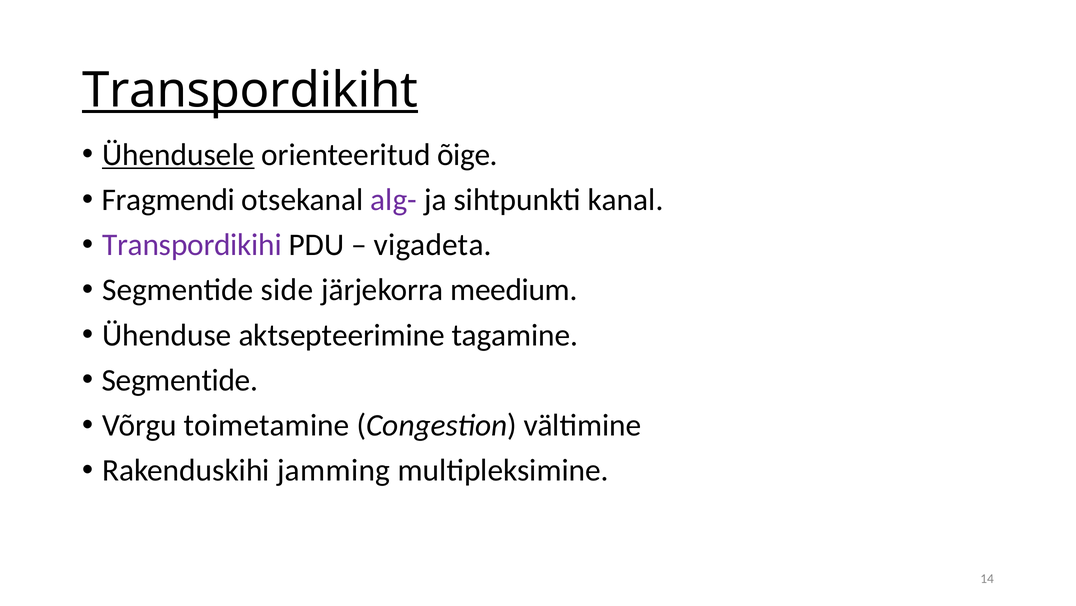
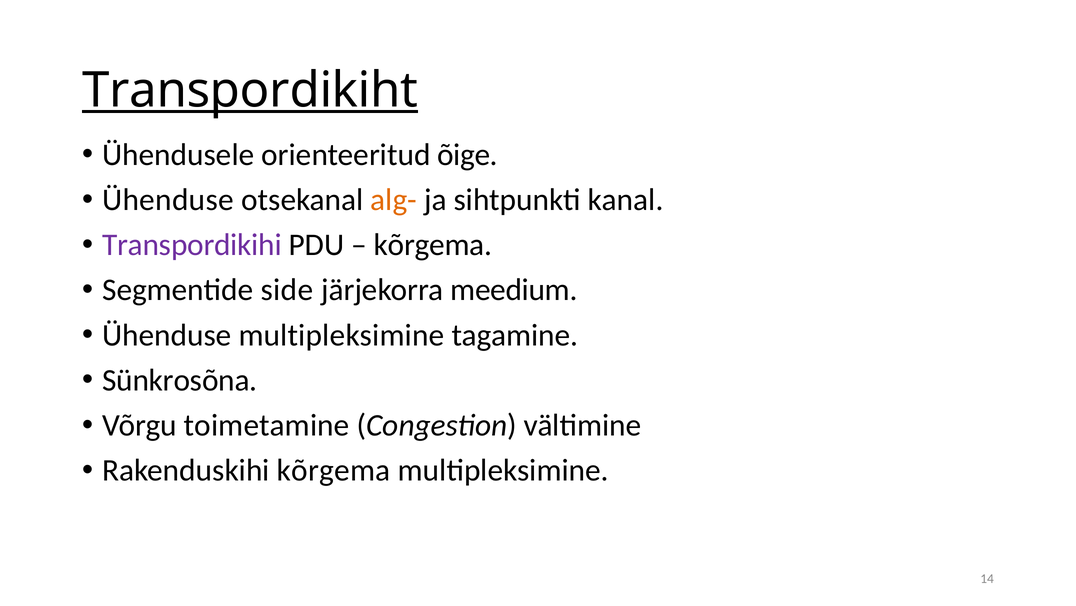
Ühendusele underline: present -> none (178, 155)
Fragmendi: Fragmendi -> Ühenduse (168, 200)
alg- colour: purple -> orange (394, 200)
vigadeta: vigadeta -> kõrgema (433, 245)
Ühenduse aktsepteerimine: aktsepteerimine -> multipleksimine (342, 335)
Segmentide: Segmentide -> Sünkrosõna (180, 380)
Rakenduskihi jamming: jamming -> kõrgema (334, 470)
